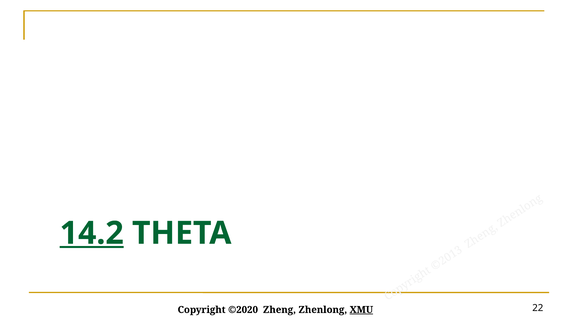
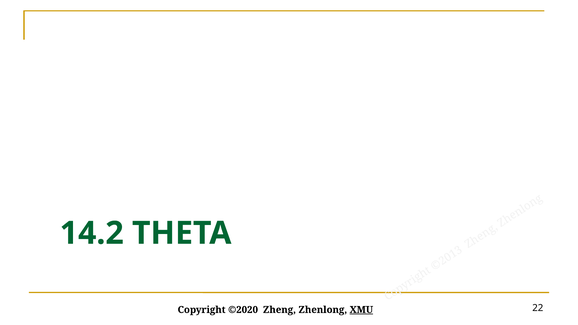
14.2 underline: present -> none (92, 233)
